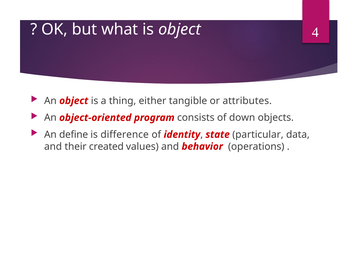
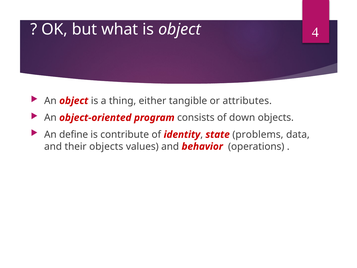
difference: difference -> contribute (125, 134)
particular: particular -> problems (258, 134)
their created: created -> objects (106, 146)
